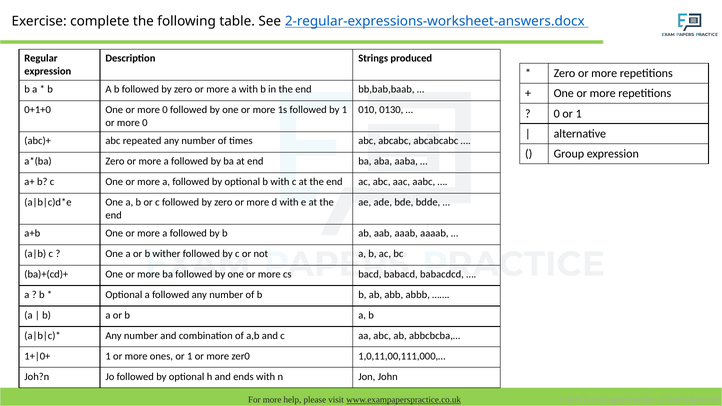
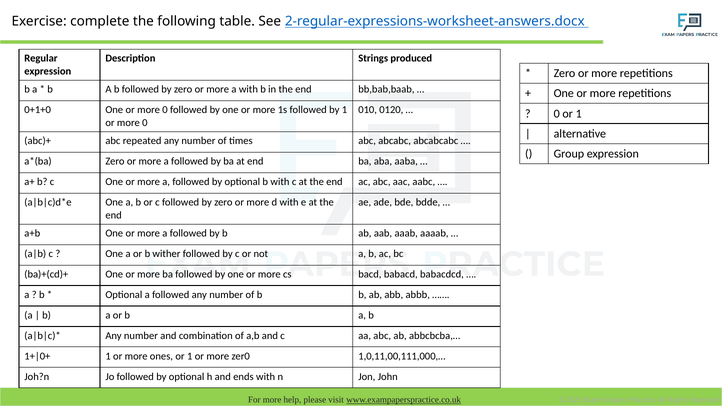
0130: 0130 -> 0120 (391, 110)
